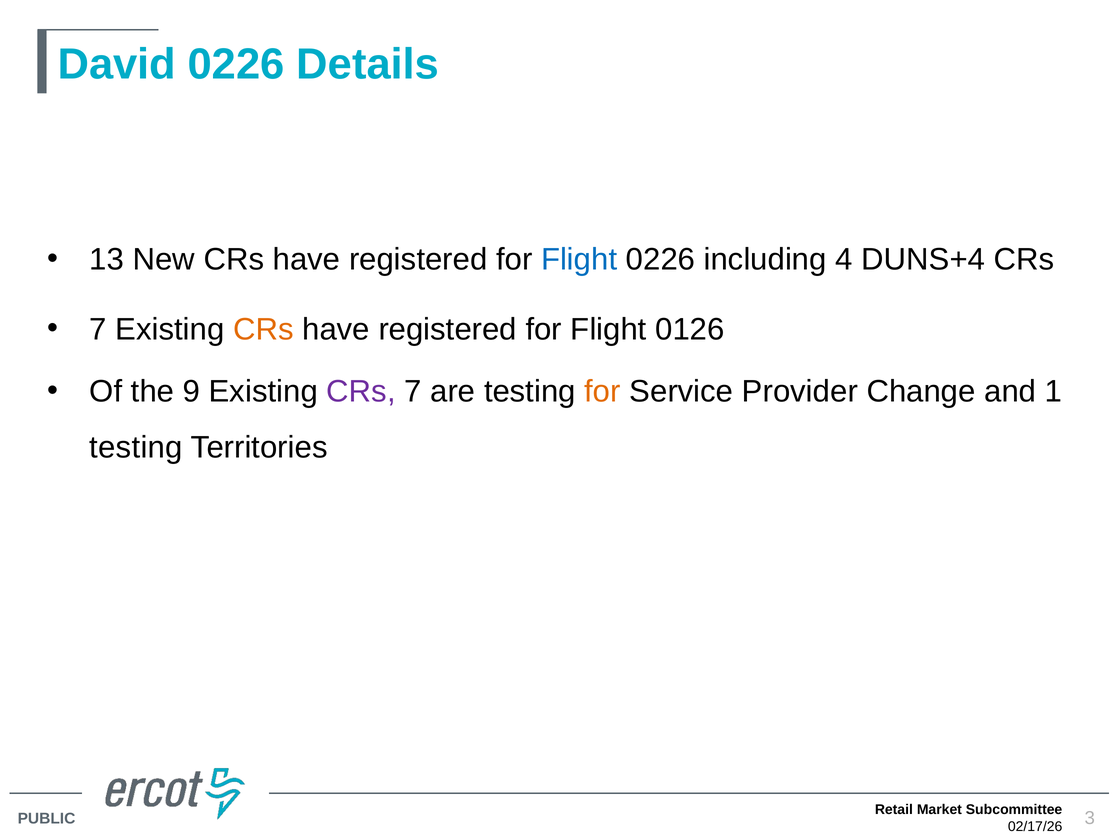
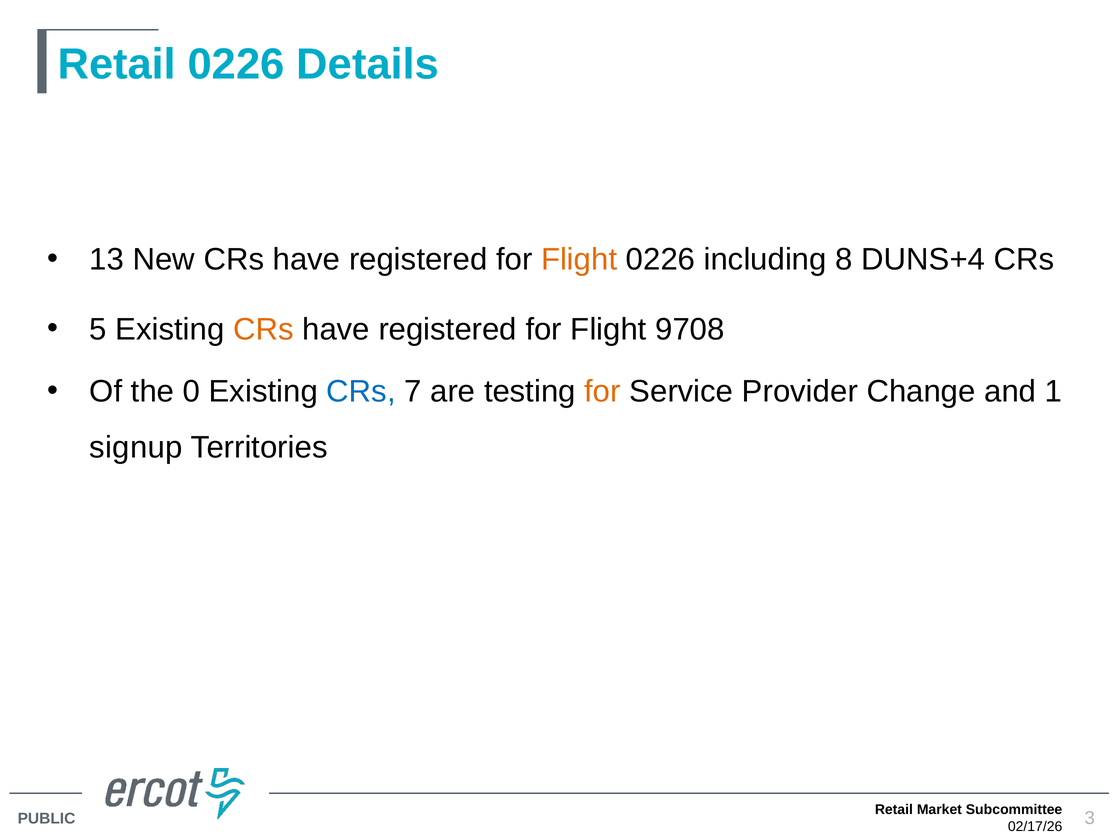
David: David -> Retail (117, 65)
Flight colour: blue -> orange (579, 260)
4: 4 -> 8 (844, 260)
7: 7 -> 5 (98, 329)
0126: 0126 -> 9708 (690, 329)
9: 9 -> 0 (192, 392)
CRs colour: purple -> blue (361, 392)
testing: testing -> signup (136, 448)
